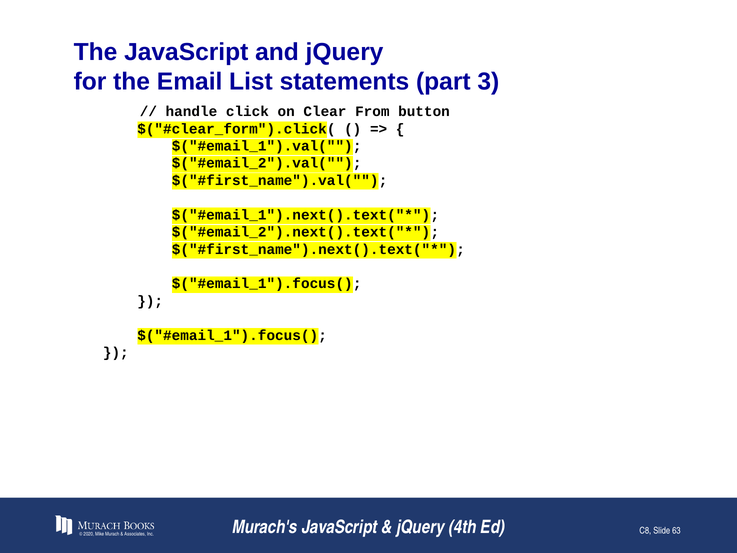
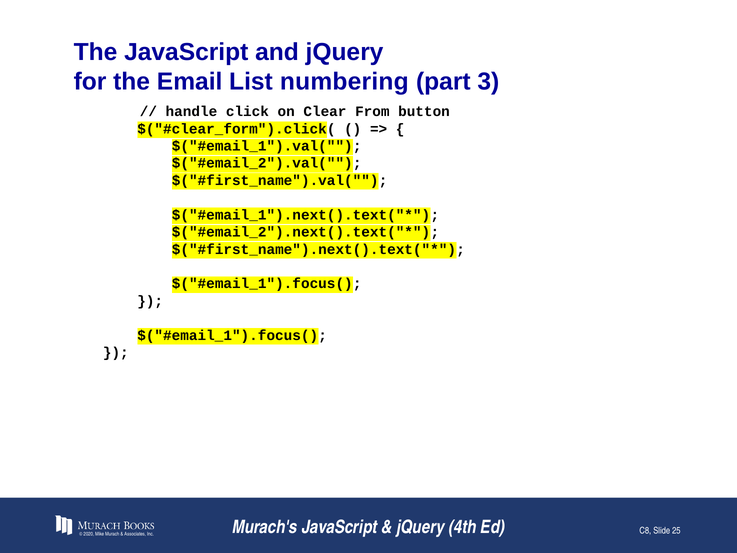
statements: statements -> numbering (344, 82)
63: 63 -> 25 (676, 530)
